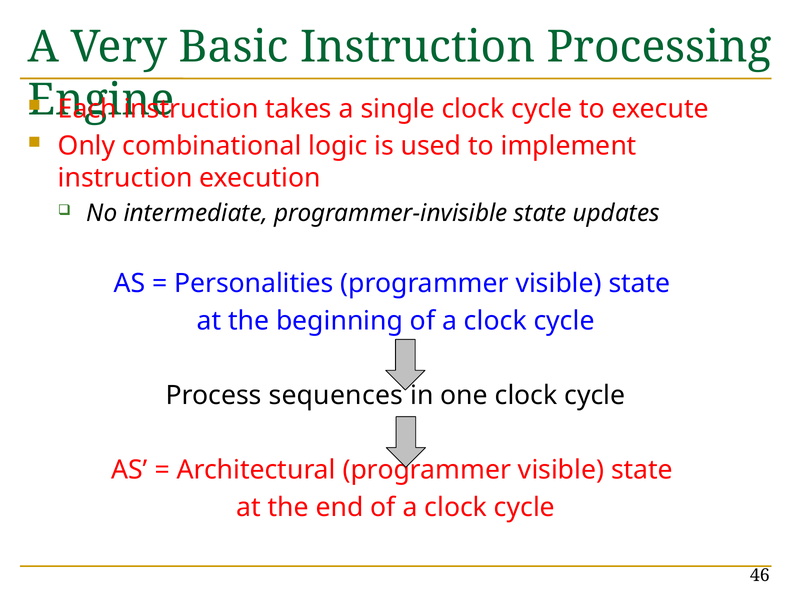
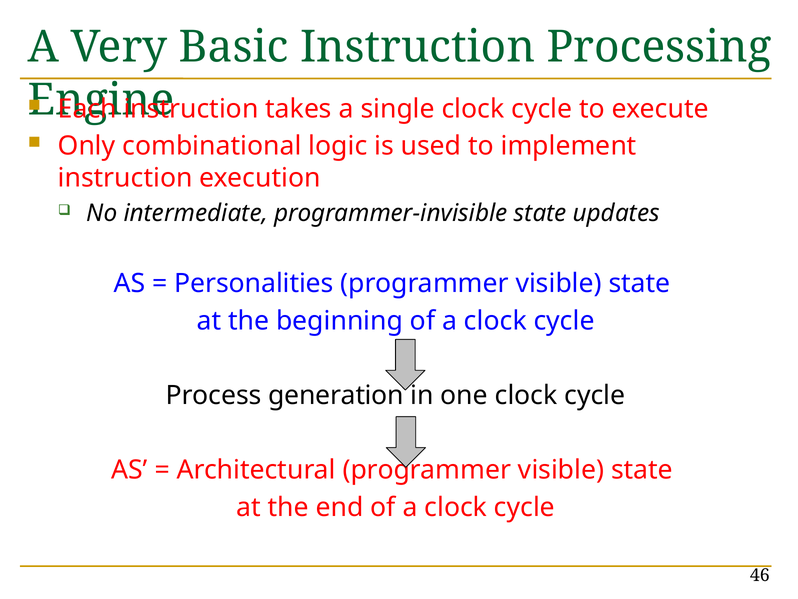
sequences: sequences -> generation (336, 395)
